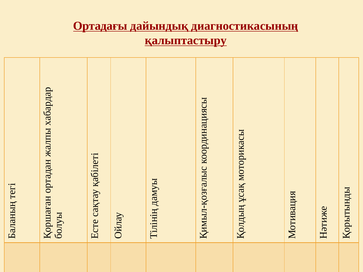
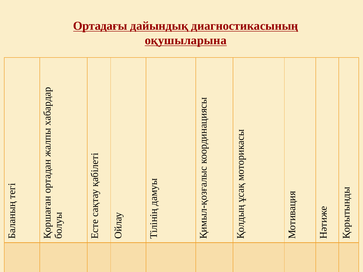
қалыптастыру: қалыптастыру -> оқушыларына (186, 40)
